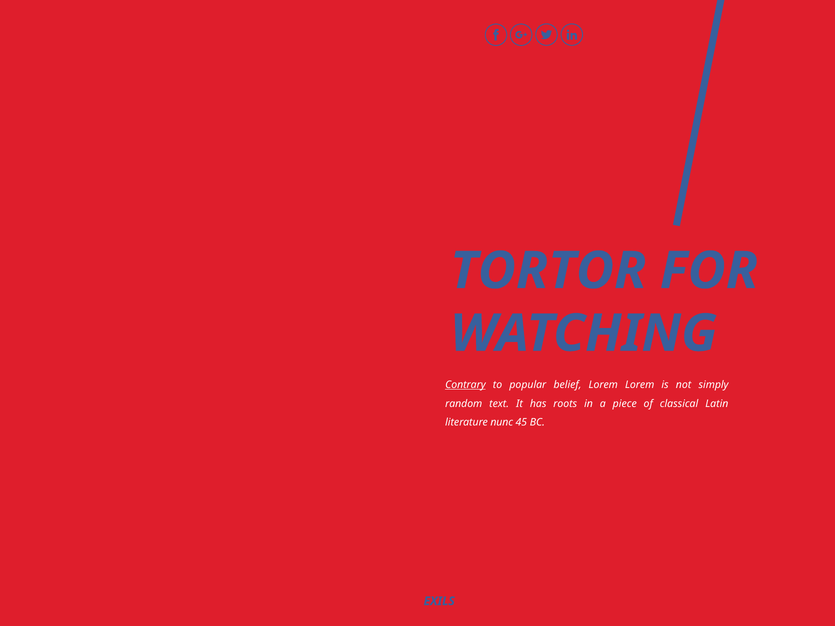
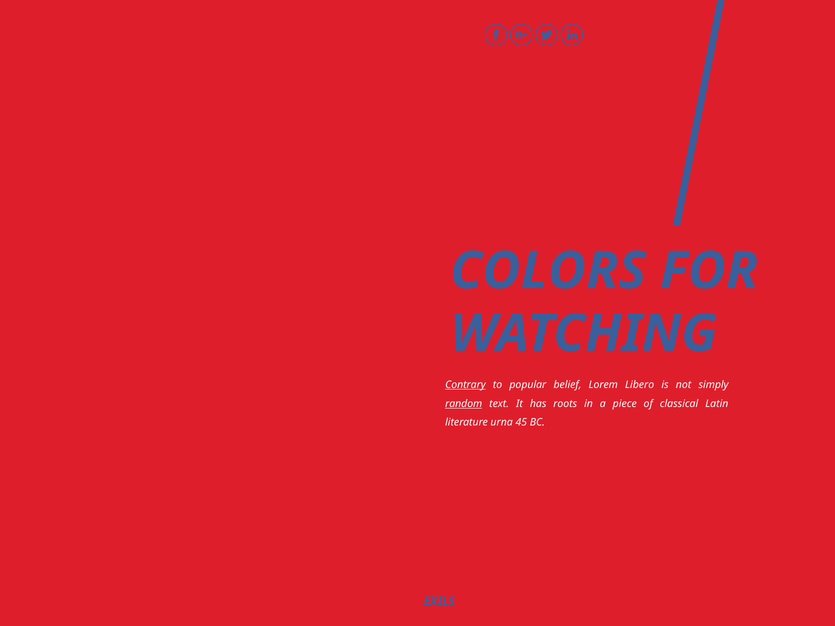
TORTOR: TORTOR -> COLORS (548, 271)
Lorem Lorem: Lorem -> Libero (640, 385)
random underline: none -> present (464, 404)
nunc: nunc -> urna (502, 423)
